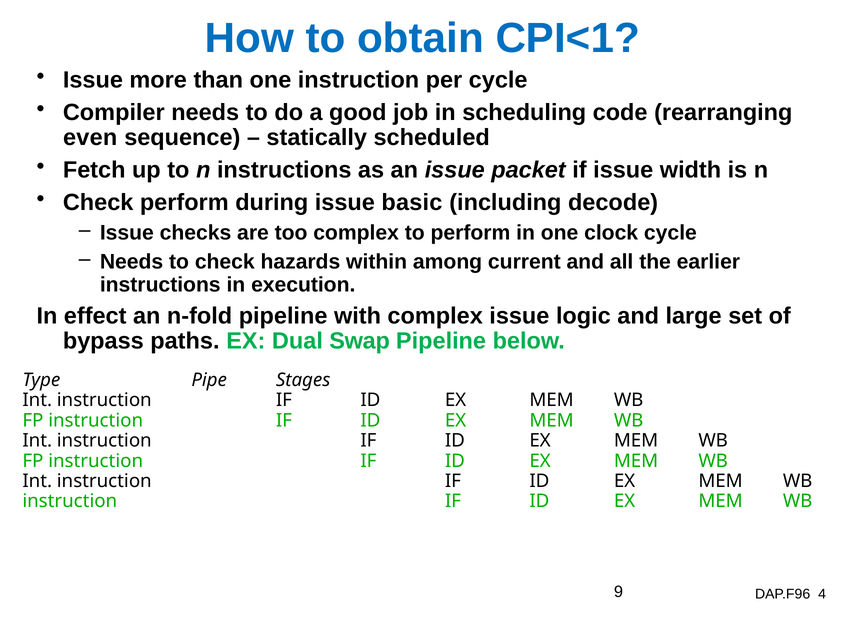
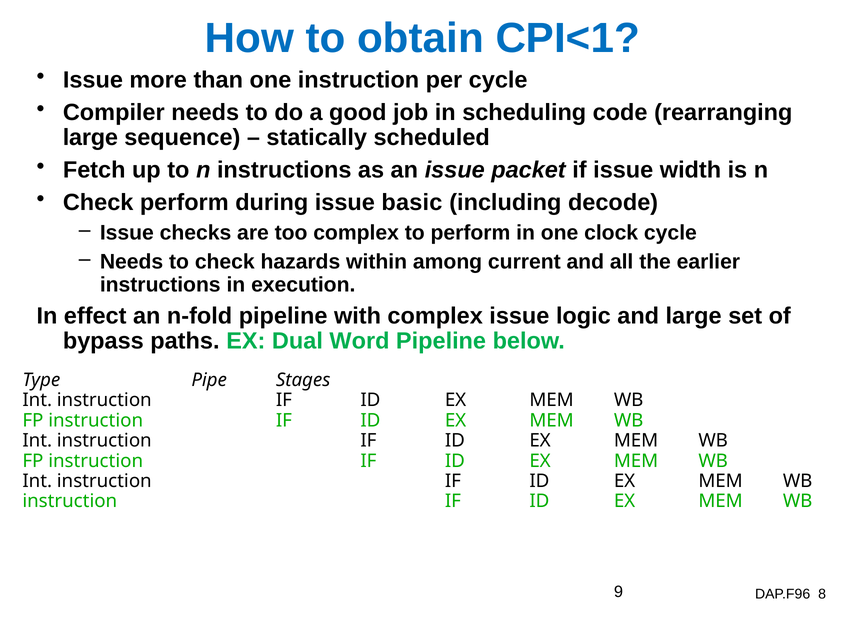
even: even -> large (90, 138)
Swap: Swap -> Word (359, 341)
4: 4 -> 8 (822, 595)
